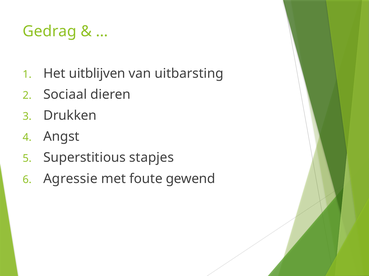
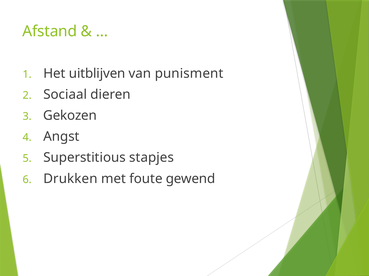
Gedrag: Gedrag -> Afstand (50, 31)
uitbarsting: uitbarsting -> punisment (189, 74)
Drukken: Drukken -> Gekozen (70, 116)
Agressie: Agressie -> Drukken (70, 179)
